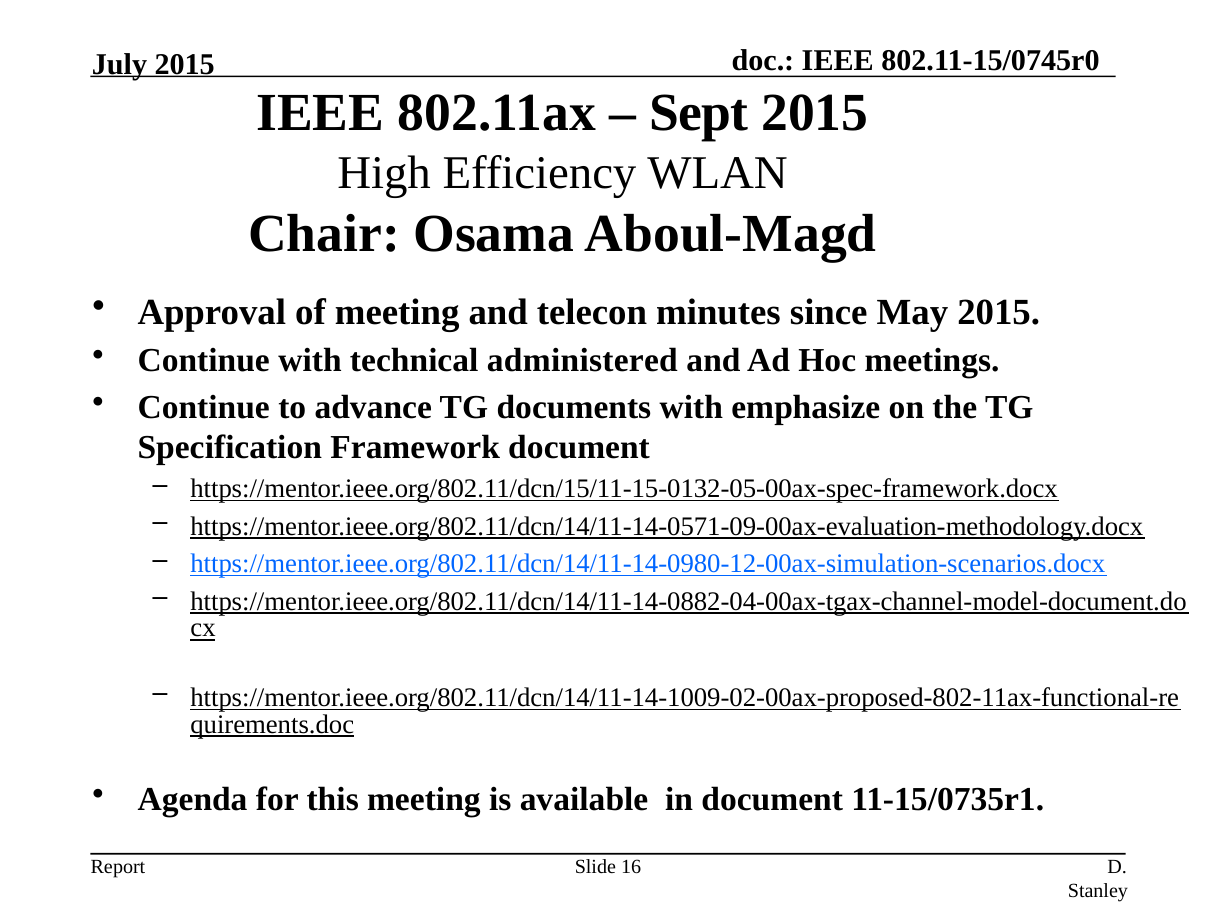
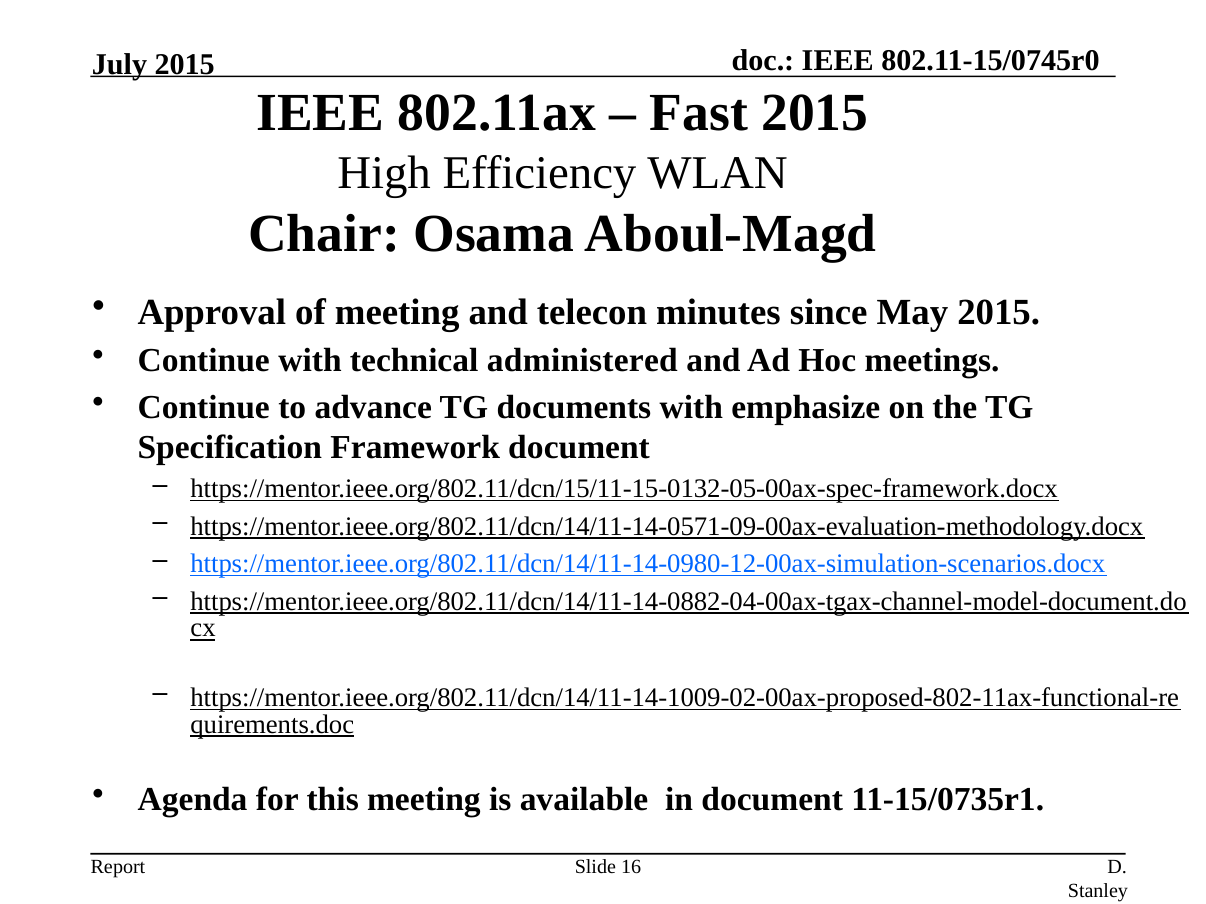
Sept: Sept -> Fast (699, 113)
